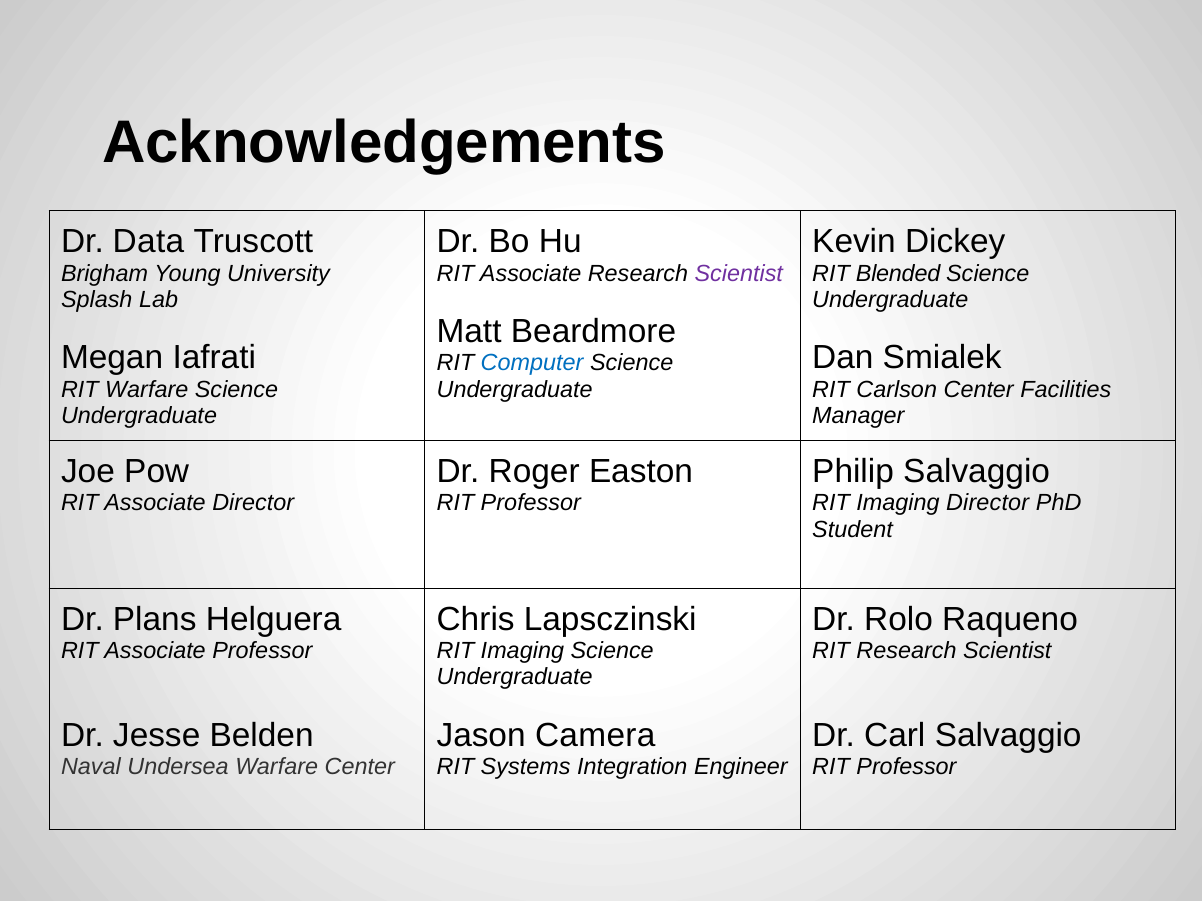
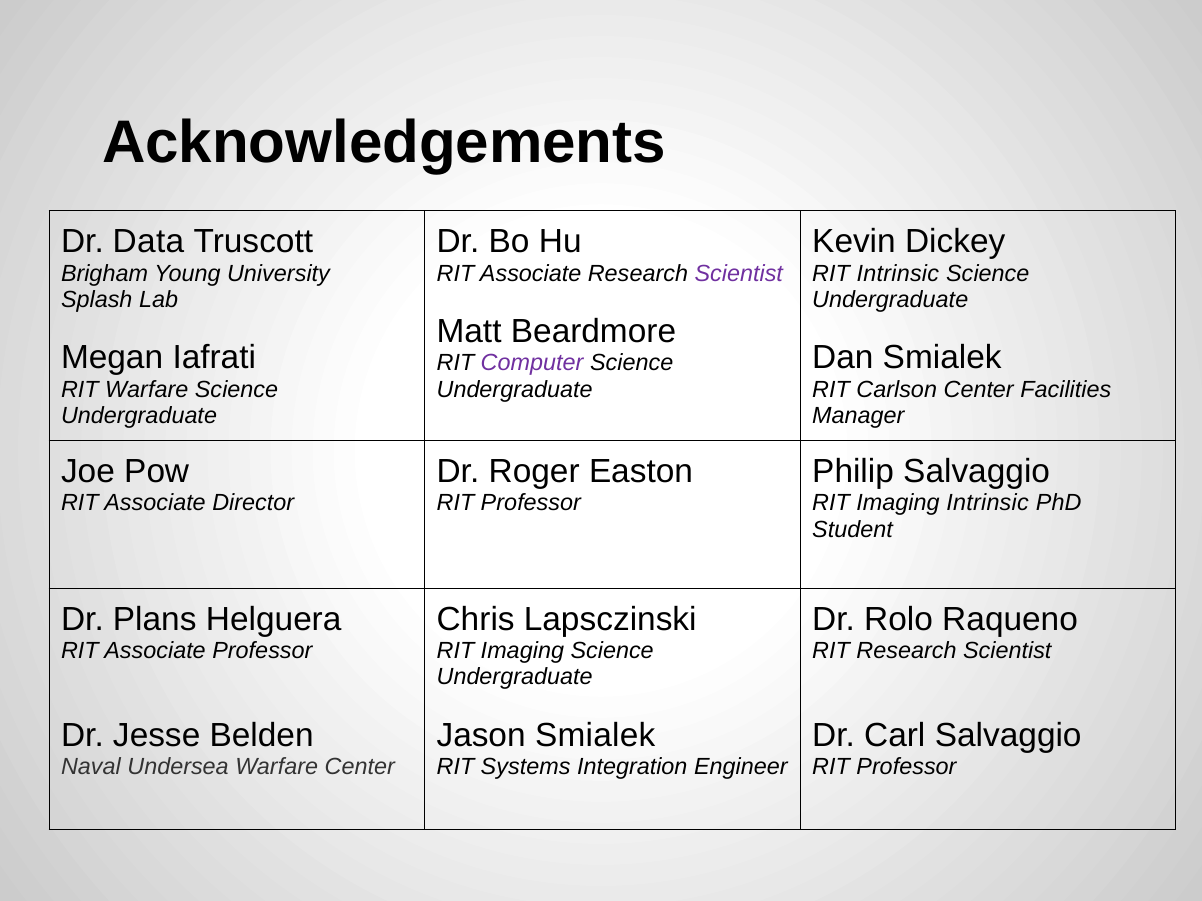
RIT Blended: Blended -> Intrinsic (898, 274)
Computer colour: blue -> purple (532, 363)
Imaging Director: Director -> Intrinsic (988, 503)
Jason Camera: Camera -> Smialek (595, 736)
